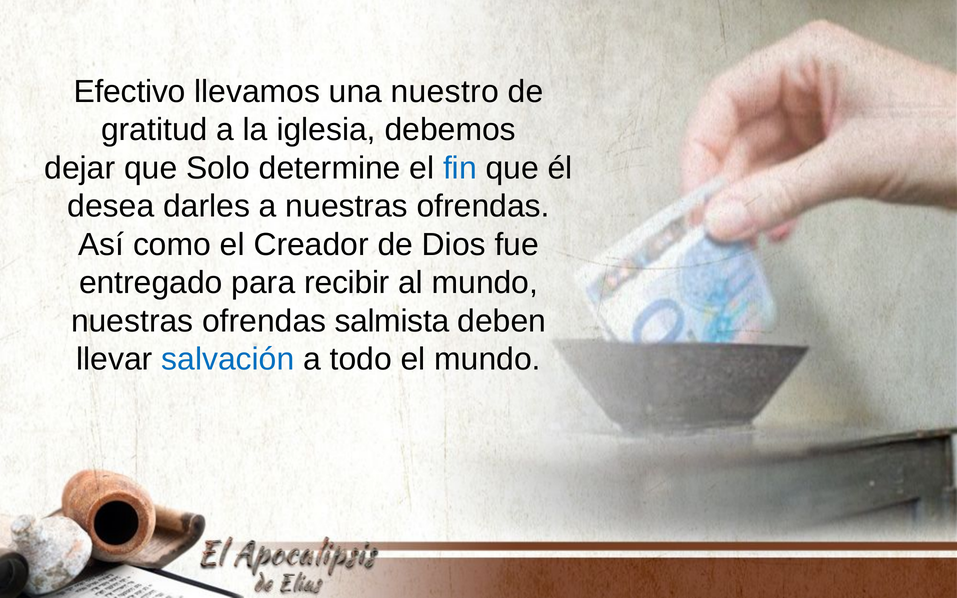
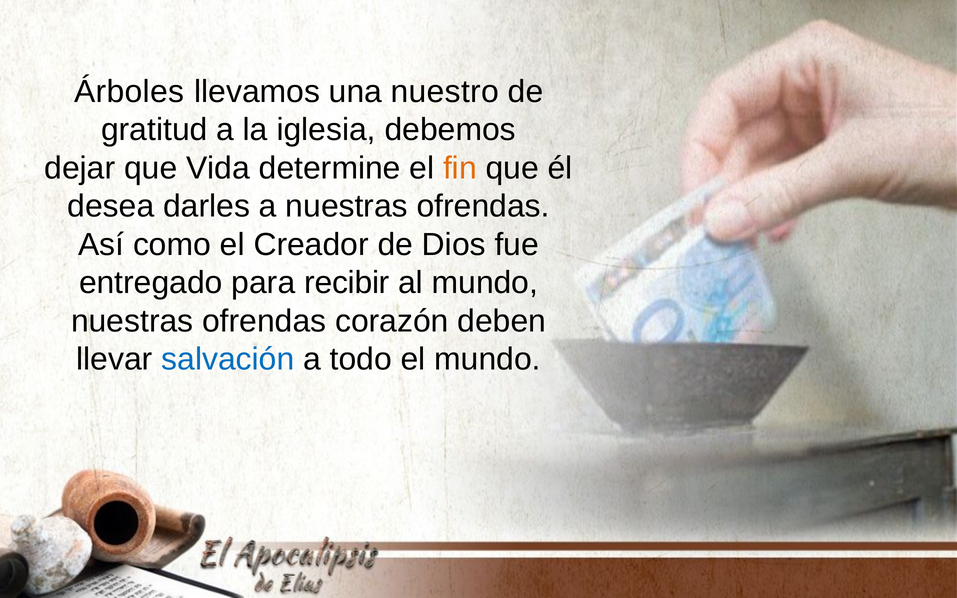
Efectivo: Efectivo -> Árboles (129, 91)
Solo: Solo -> Vida (218, 168)
fin colour: blue -> orange (460, 168)
salmista: salmista -> corazón (392, 321)
